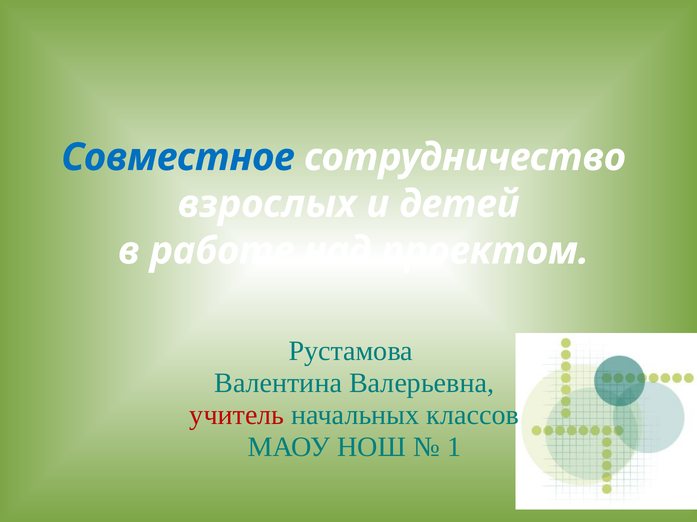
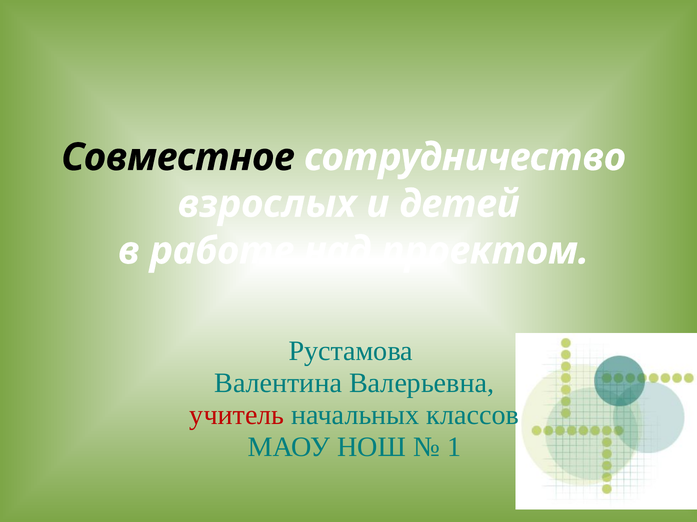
Совместное colour: blue -> black (178, 158)
